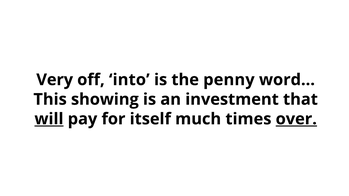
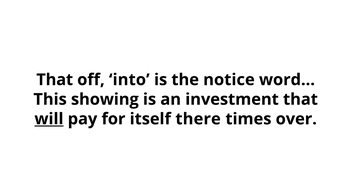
Very: Very -> That (55, 80)
penny: penny -> notice (229, 80)
much: much -> there (198, 119)
over underline: present -> none (296, 119)
